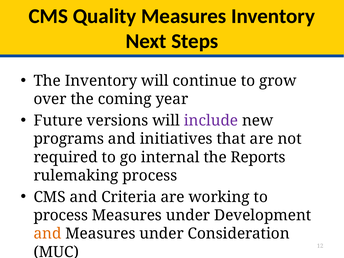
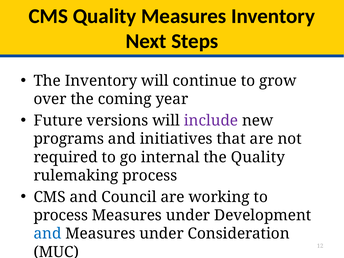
the Reports: Reports -> Quality (258, 157)
Criteria: Criteria -> Council (129, 197)
and colour: orange -> blue (47, 234)
